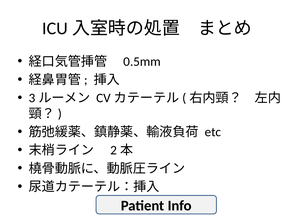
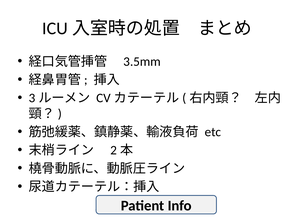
0.5mm: 0.5mm -> 3.5mm (142, 62)
